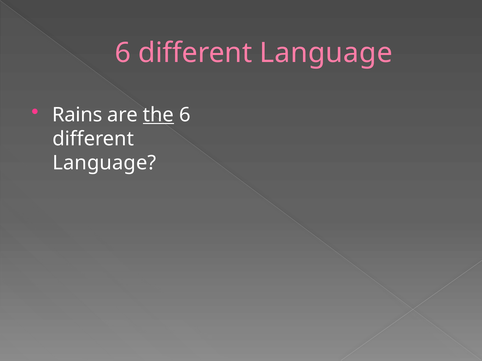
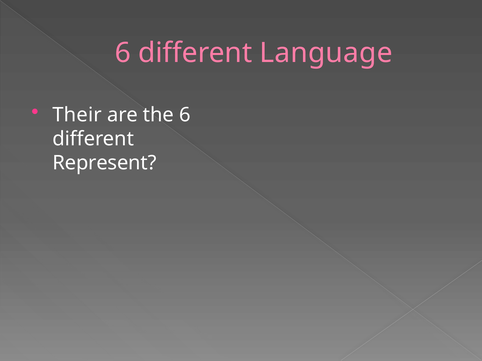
Rains: Rains -> Their (77, 115)
the underline: present -> none (158, 115)
Language: Language -> Represent (104, 163)
